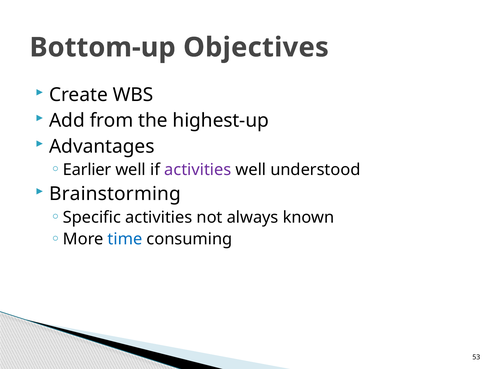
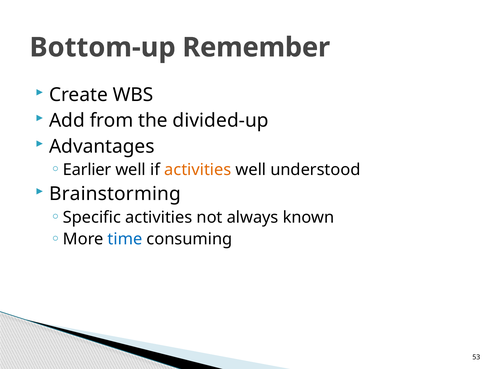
Objectives: Objectives -> Remember (256, 47)
highest-up: highest-up -> divided-up (221, 121)
activities colour: purple -> orange (198, 170)
